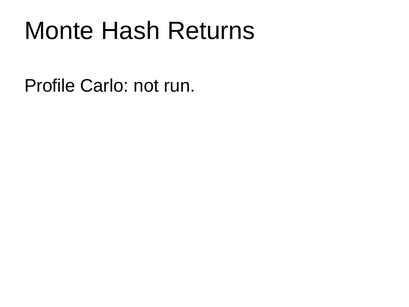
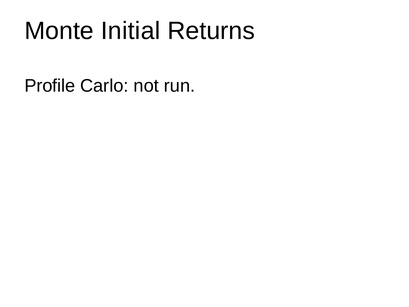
Hash: Hash -> Initial (131, 31)
